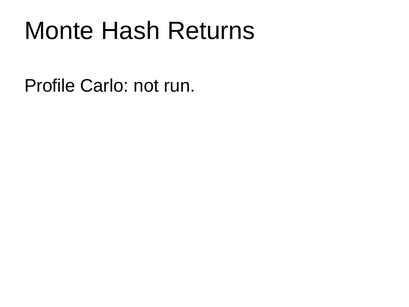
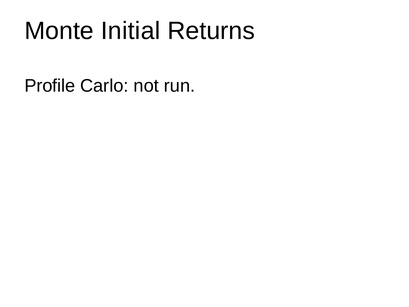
Hash: Hash -> Initial (131, 31)
